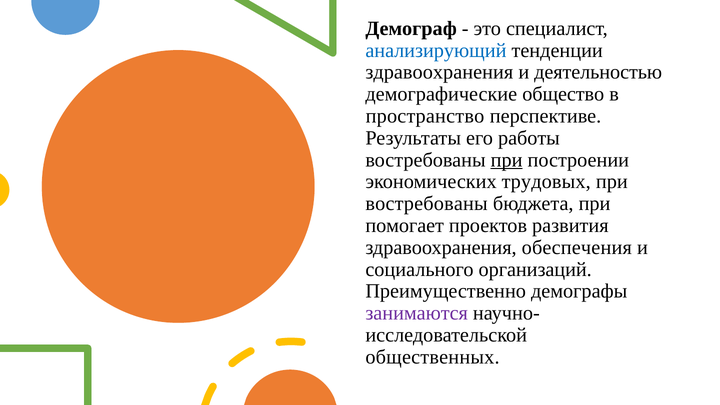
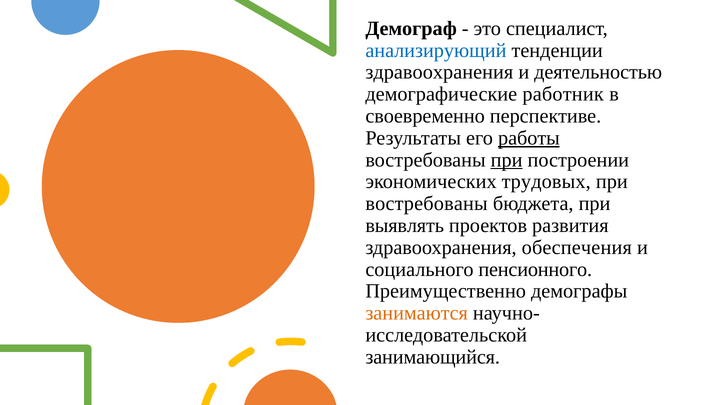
общество: общество -> работник (563, 94)
пространство: пространство -> своевременно (425, 116)
работы underline: none -> present (529, 138)
помогает: помогает -> выявлять (405, 226)
организаций: организаций -> пенсионного (535, 269)
занимаются colour: purple -> orange (417, 313)
общественных: общественных -> занимающийся (433, 357)
